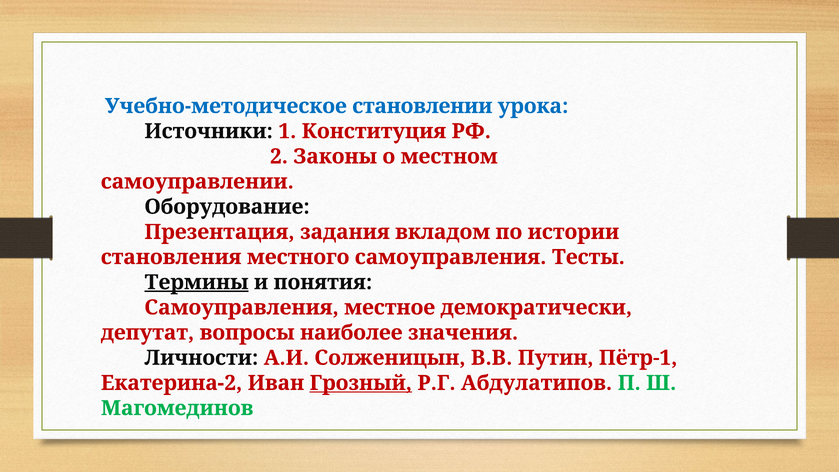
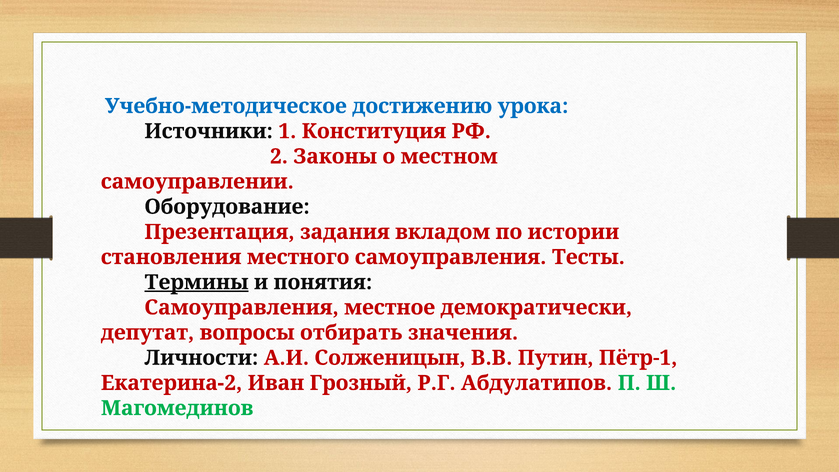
становлении: становлении -> достижению (422, 106)
наиболее: наиболее -> отбирать (351, 333)
Грозный underline: present -> none (361, 383)
